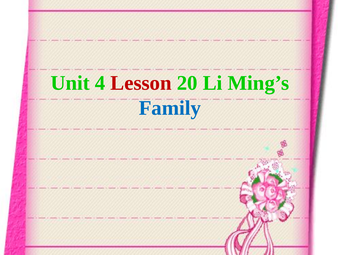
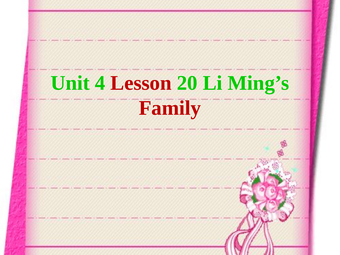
Family colour: blue -> red (170, 108)
